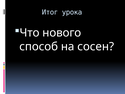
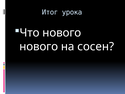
способ: способ -> нового (39, 46)
